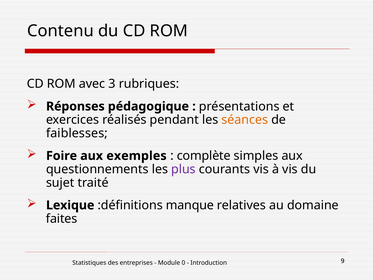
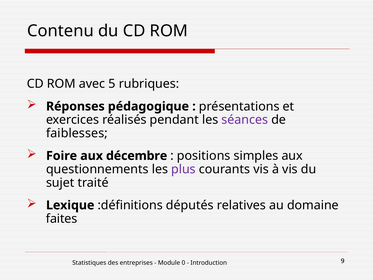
3: 3 -> 5 (112, 84)
séances colour: orange -> purple (245, 120)
exemples: exemples -> décembre (137, 156)
complète: complète -> positions (204, 156)
manque: manque -> députés (190, 205)
